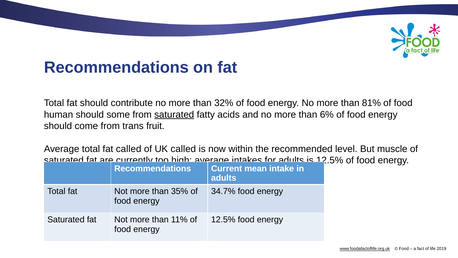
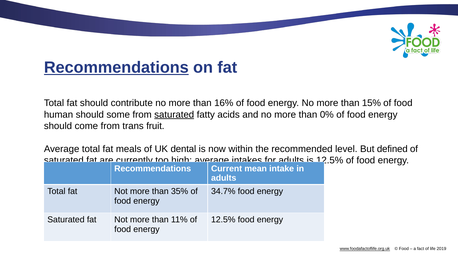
Recommendations underline: none -> present (116, 67)
32%: 32% -> 16% (224, 103)
81%: 81% -> 15% (371, 103)
6%: 6% -> 0% (327, 114)
fat called: called -> meals (129, 149)
UK called: called -> dental (183, 149)
muscle: muscle -> defined (392, 149)
